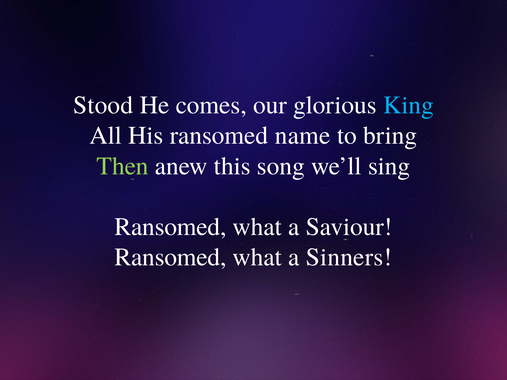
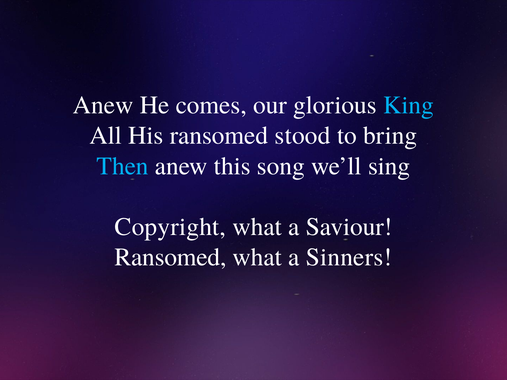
Stood: Stood -> Anew (103, 105)
name: name -> stood (303, 136)
Then colour: light green -> light blue (123, 166)
Ransomed: Ransomed -> Copyright (170, 227)
